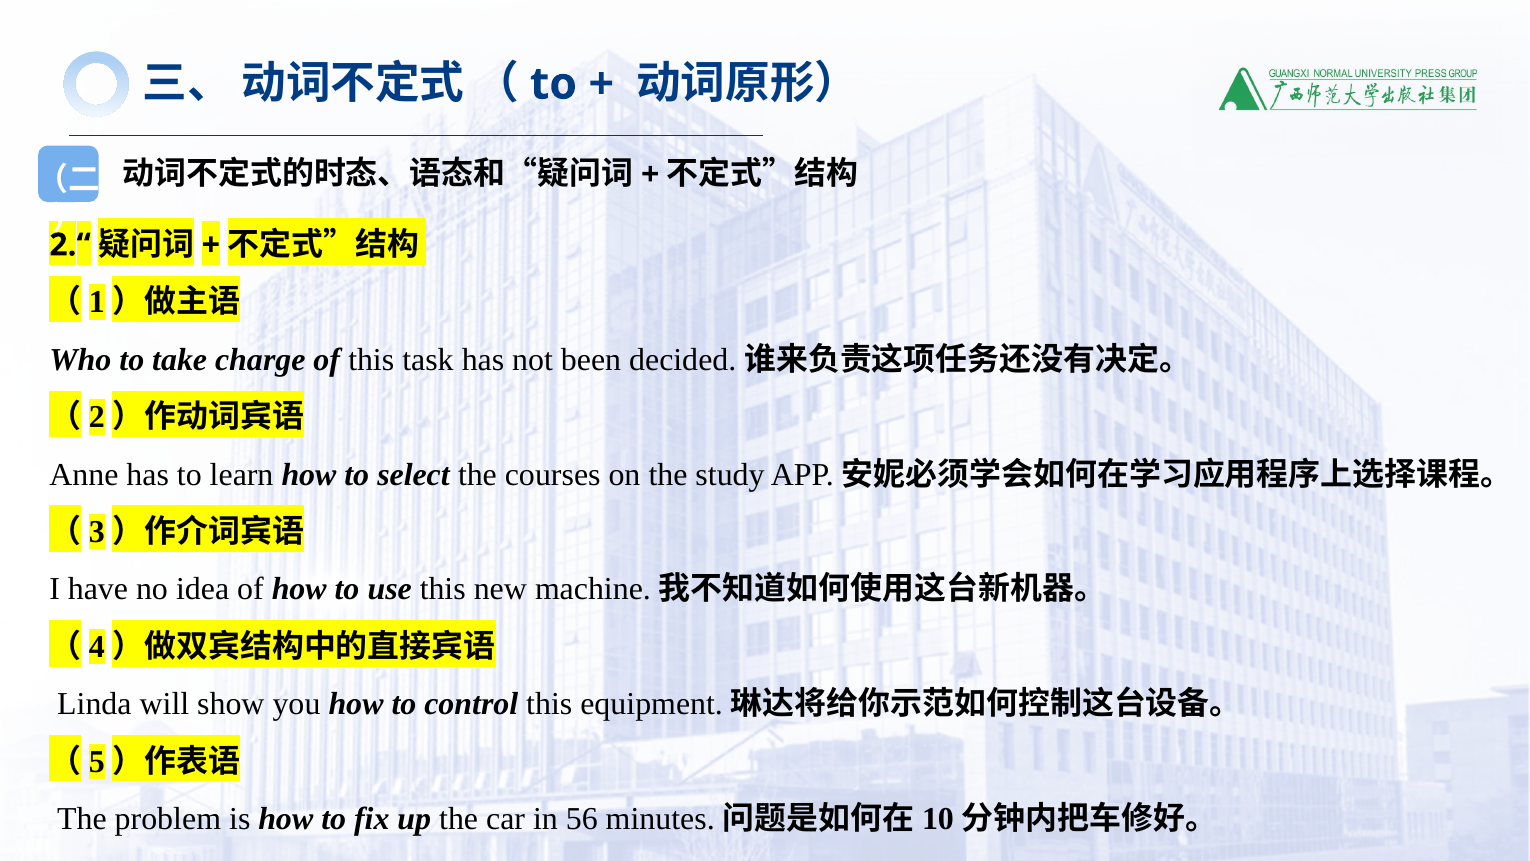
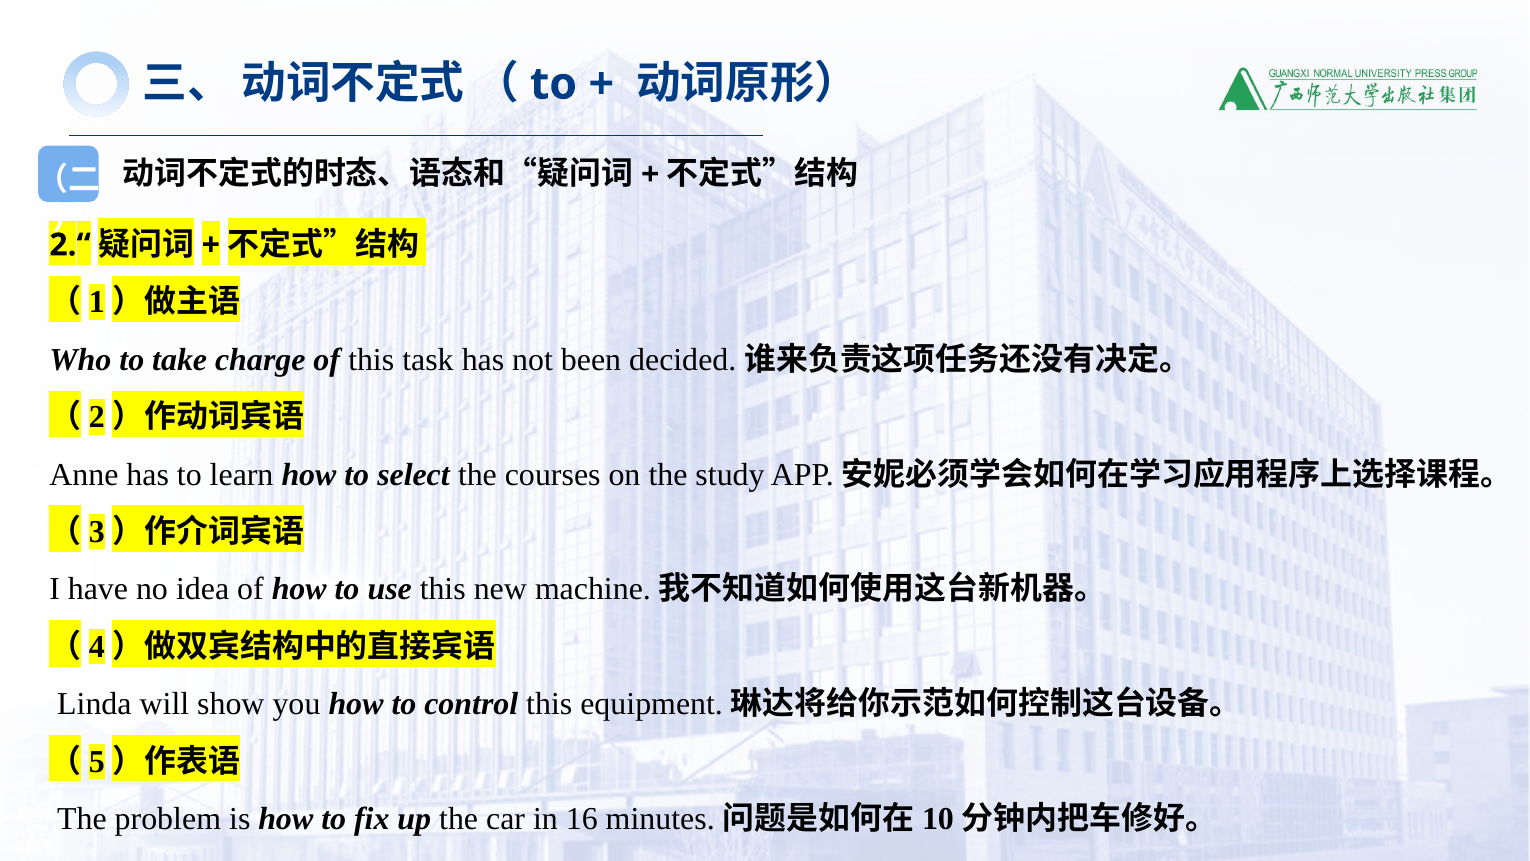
56: 56 -> 16 (582, 819)
